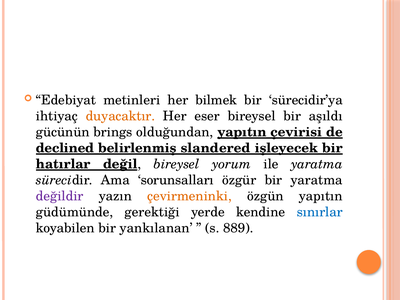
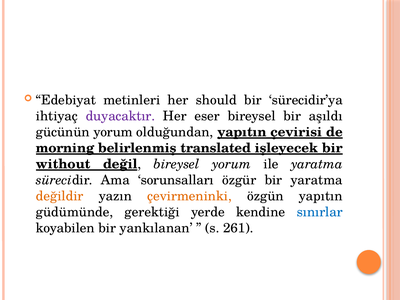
bilmek: bilmek -> should (216, 100)
duyacaktır colour: orange -> purple (120, 116)
gücünün brings: brings -> yorum (113, 132)
declined: declined -> morning (65, 148)
slandered: slandered -> translated (216, 148)
hatırlar: hatırlar -> without (63, 164)
değildir colour: purple -> orange (60, 196)
889: 889 -> 261 (238, 228)
